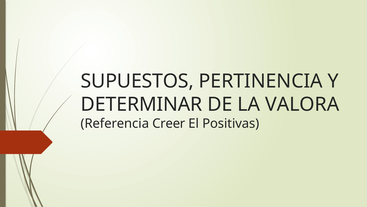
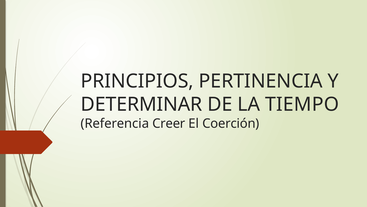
SUPUESTOS: SUPUESTOS -> PRINCIPIOS (137, 81)
VALORA: VALORA -> TIEMPO (302, 104)
Positivas: Positivas -> Coerción (231, 123)
